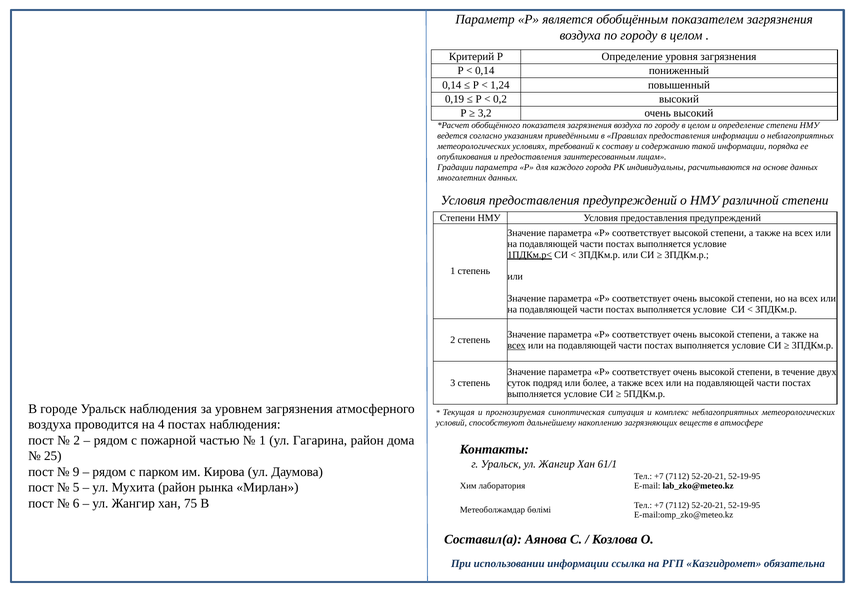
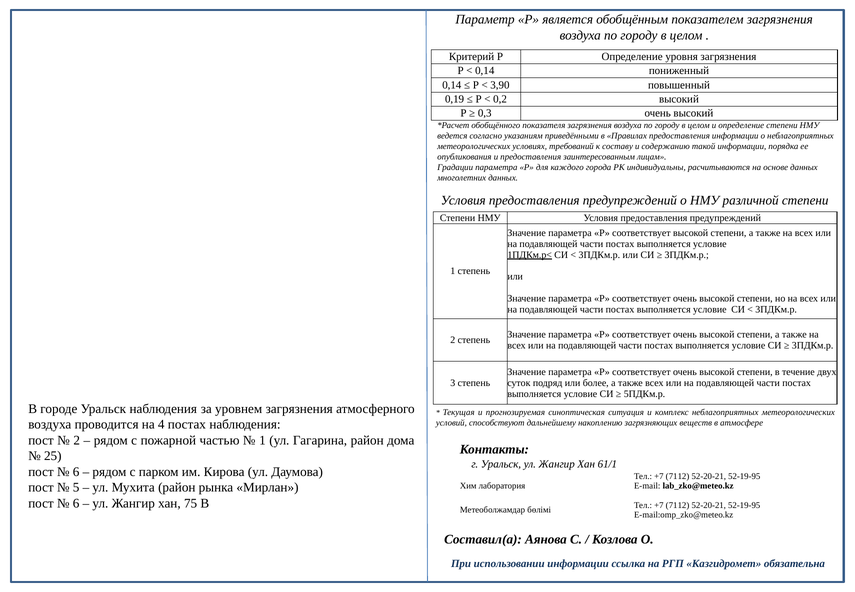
1,24: 1,24 -> 3,90 (500, 85)
3,2: 3,2 -> 0,3 (485, 113)
всех underline: present -> none (517, 346)
9: 9 -> 6 (76, 472)
